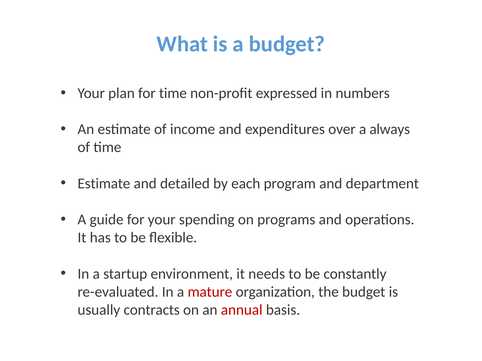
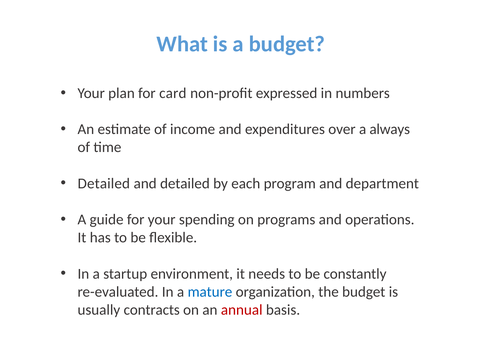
for time: time -> card (173, 93)
Estimate: Estimate -> Detailed (104, 184)
mature colour: red -> blue (210, 292)
